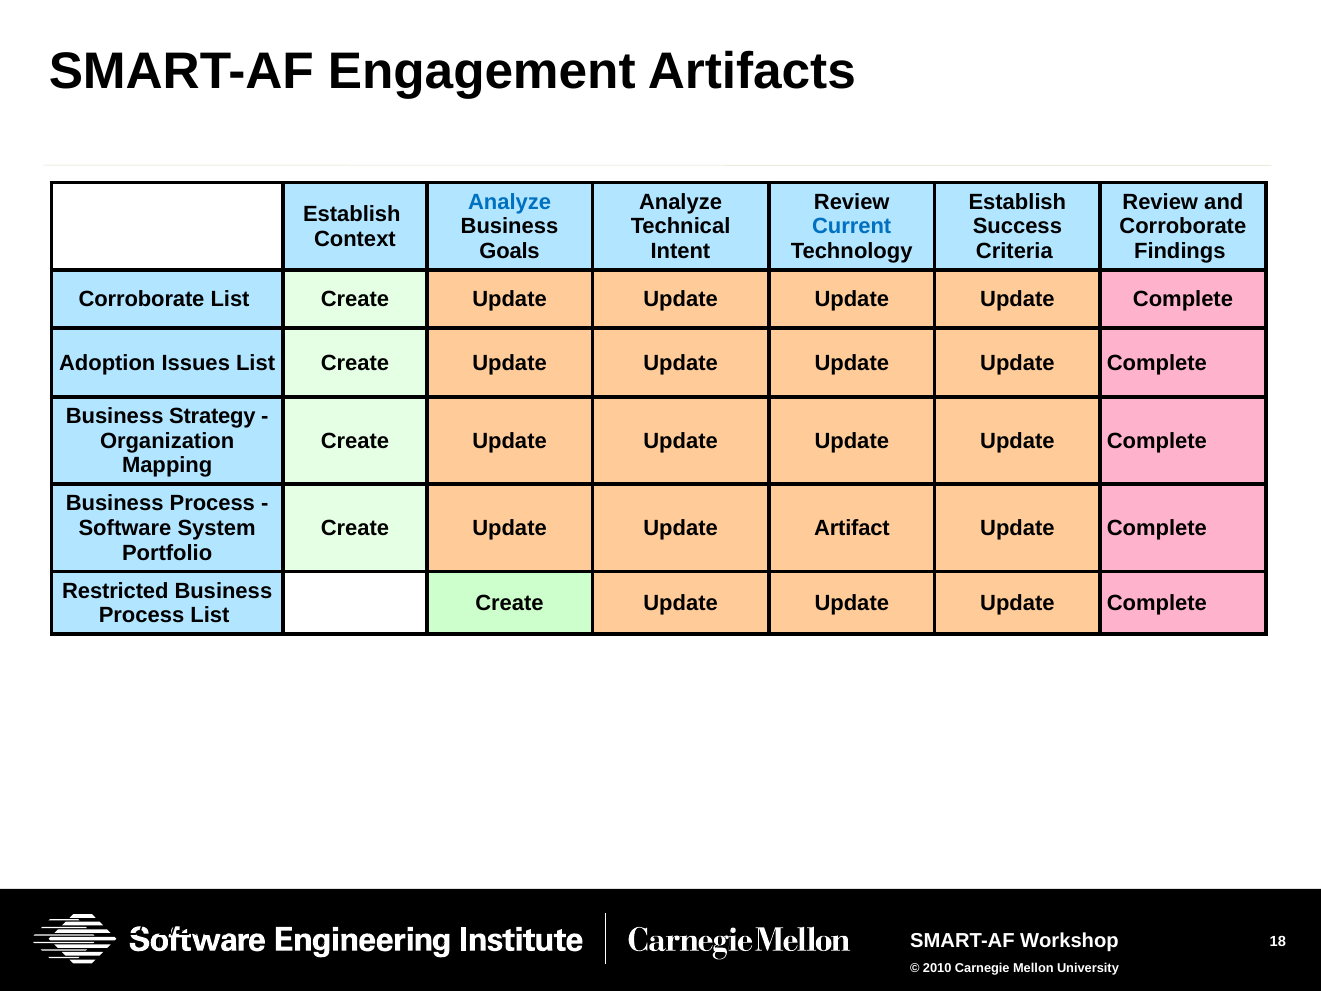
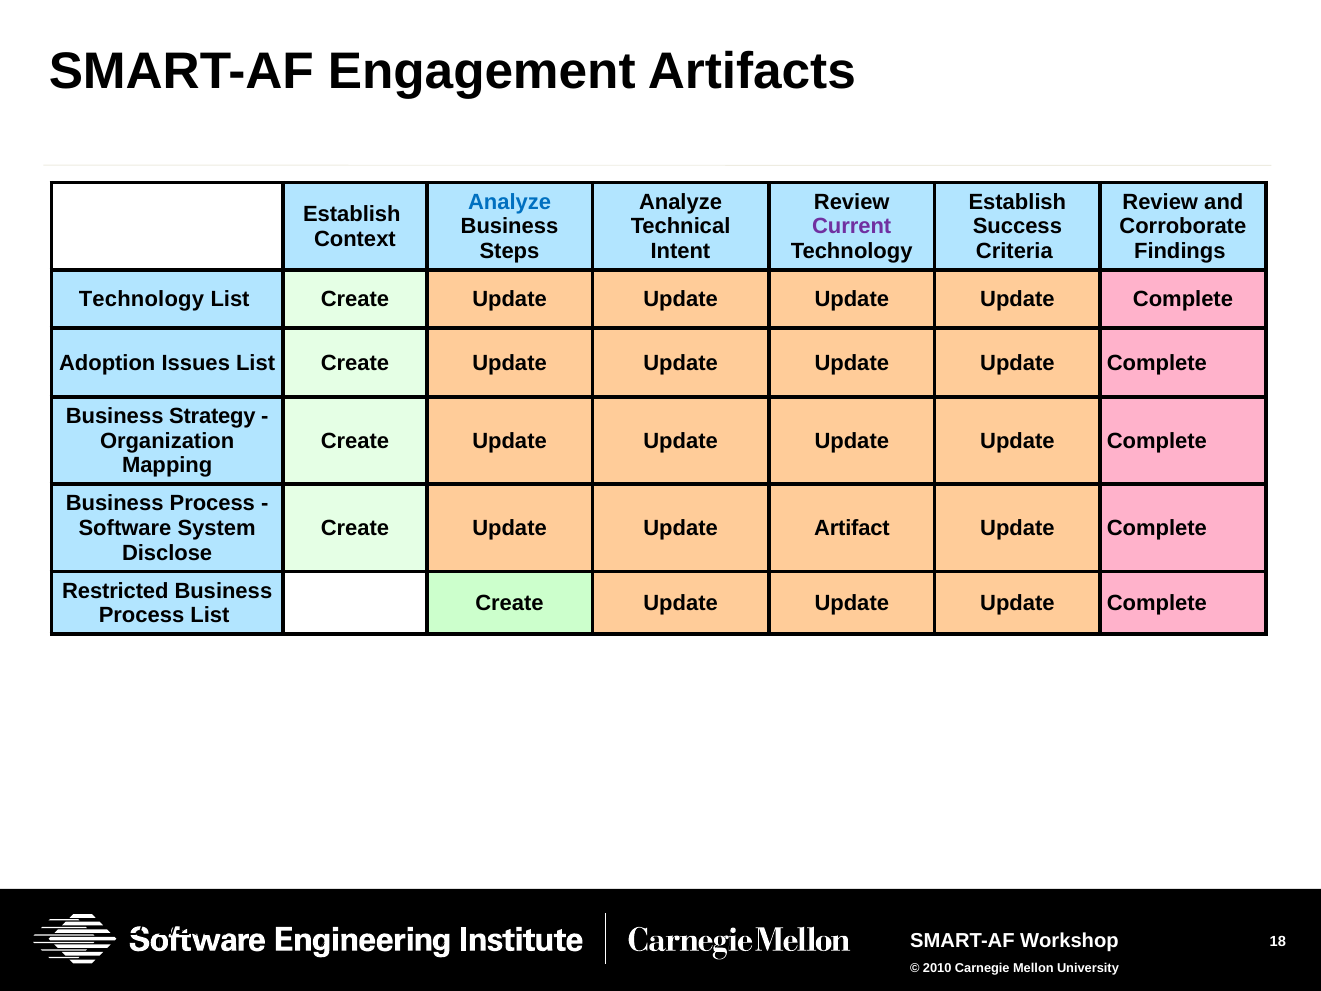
Current colour: blue -> purple (852, 227)
Goals: Goals -> Steps (509, 251)
Corroborate: Corroborate -> Technology (141, 299)
Portfolio: Portfolio -> Disclose (167, 553)
